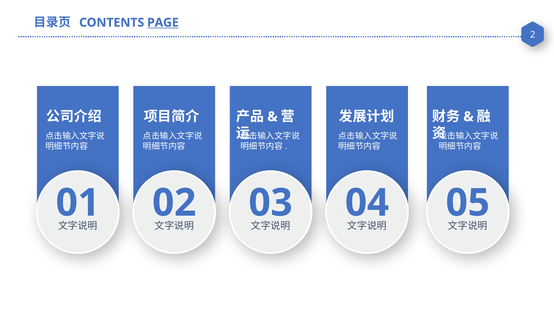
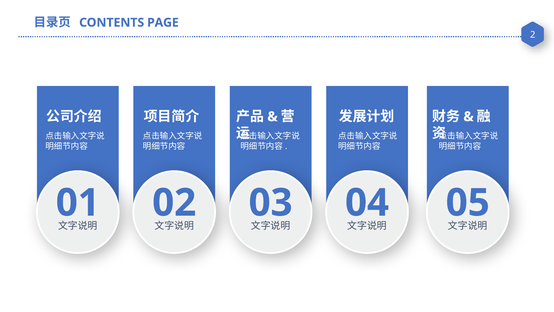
PAGE underline: present -> none (163, 23)
